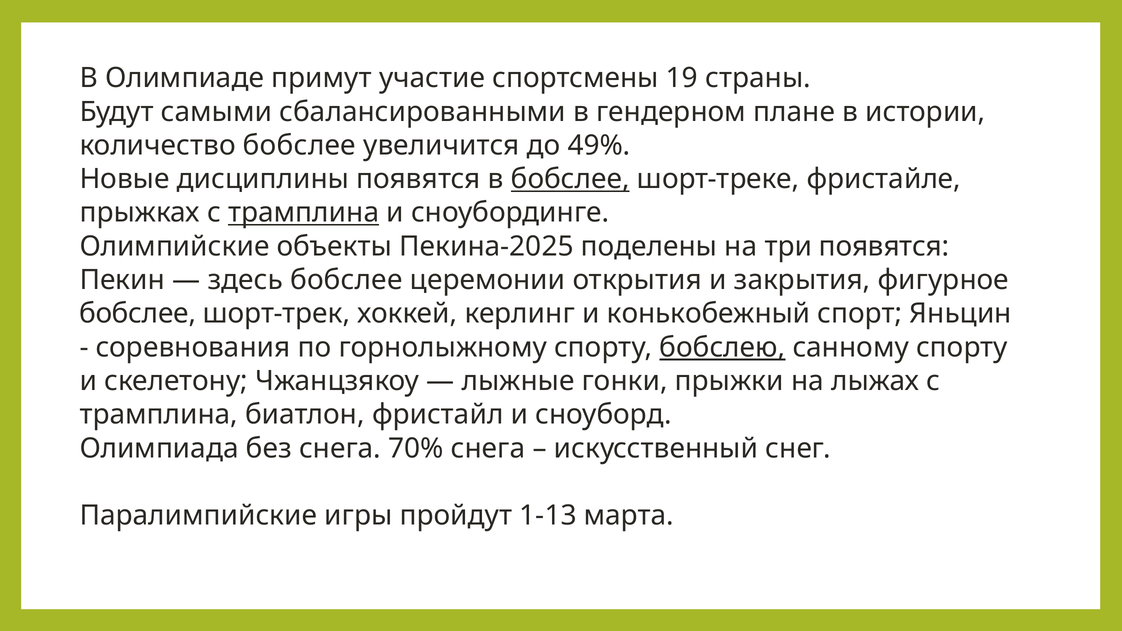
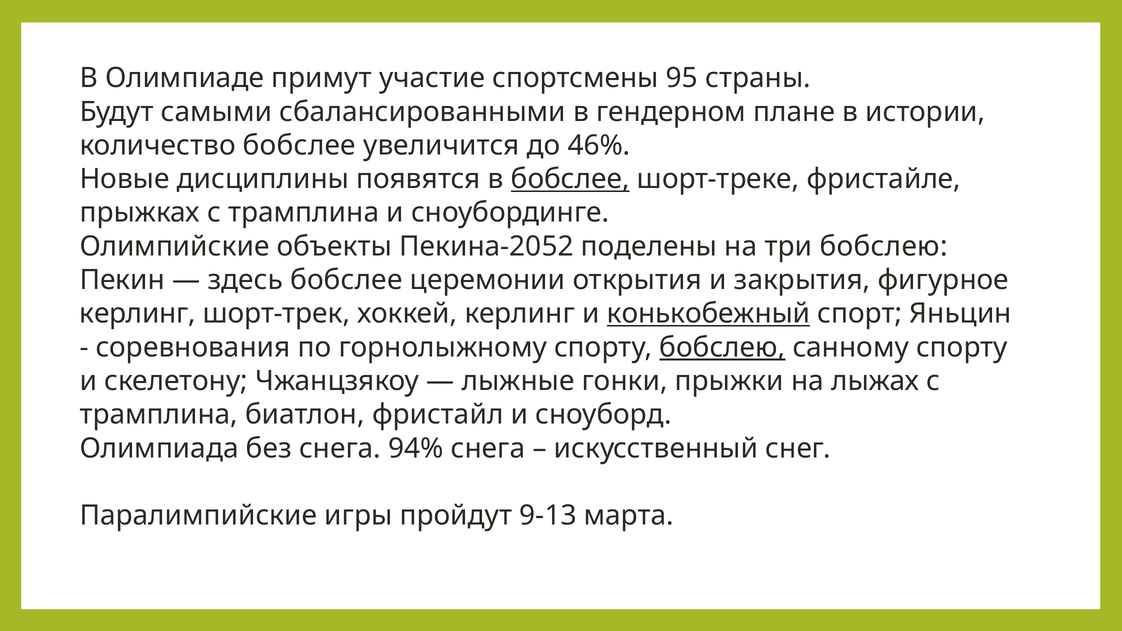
19: 19 -> 95 (682, 78)
49%: 49% -> 46% (599, 145)
трамплина underline: present -> none (304, 213)
Пекина-2025: Пекина-2025 -> Пекина-2052 (486, 246)
три появятся: появятся -> бобслею (884, 246)
бобслее: бобслее -> керлинг (138, 314)
конькобежный underline: none -> present (709, 314)
70%: 70% -> 94% (416, 448)
1-13: 1-13 -> 9-13 (548, 516)
